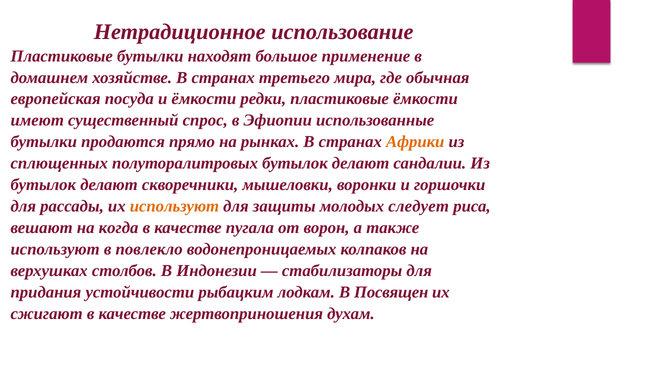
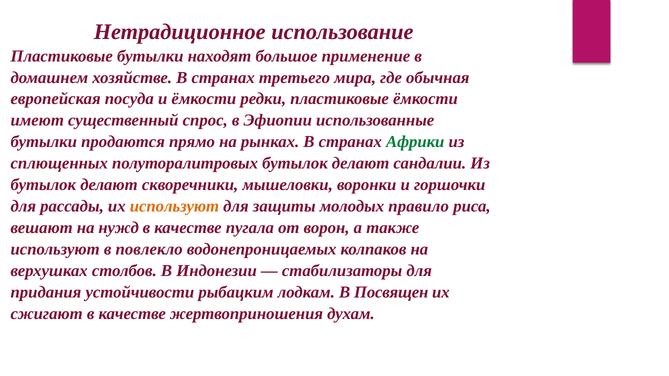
Африки colour: orange -> green (415, 142)
следует: следует -> правило (419, 206)
когда: когда -> нужд (119, 228)
